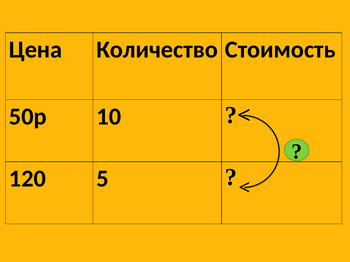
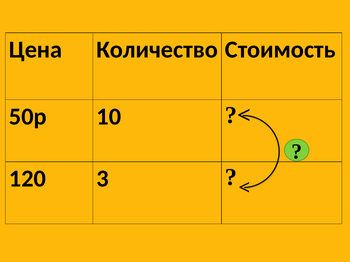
5: 5 -> 3 (103, 179)
